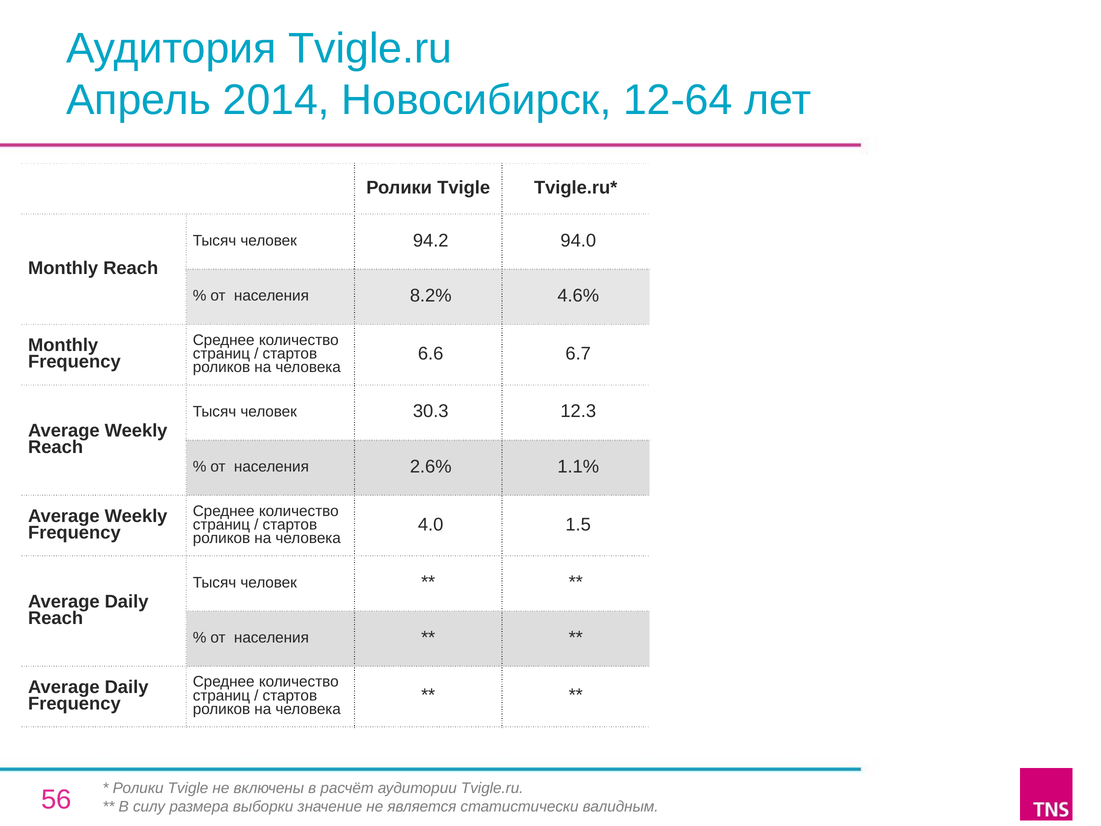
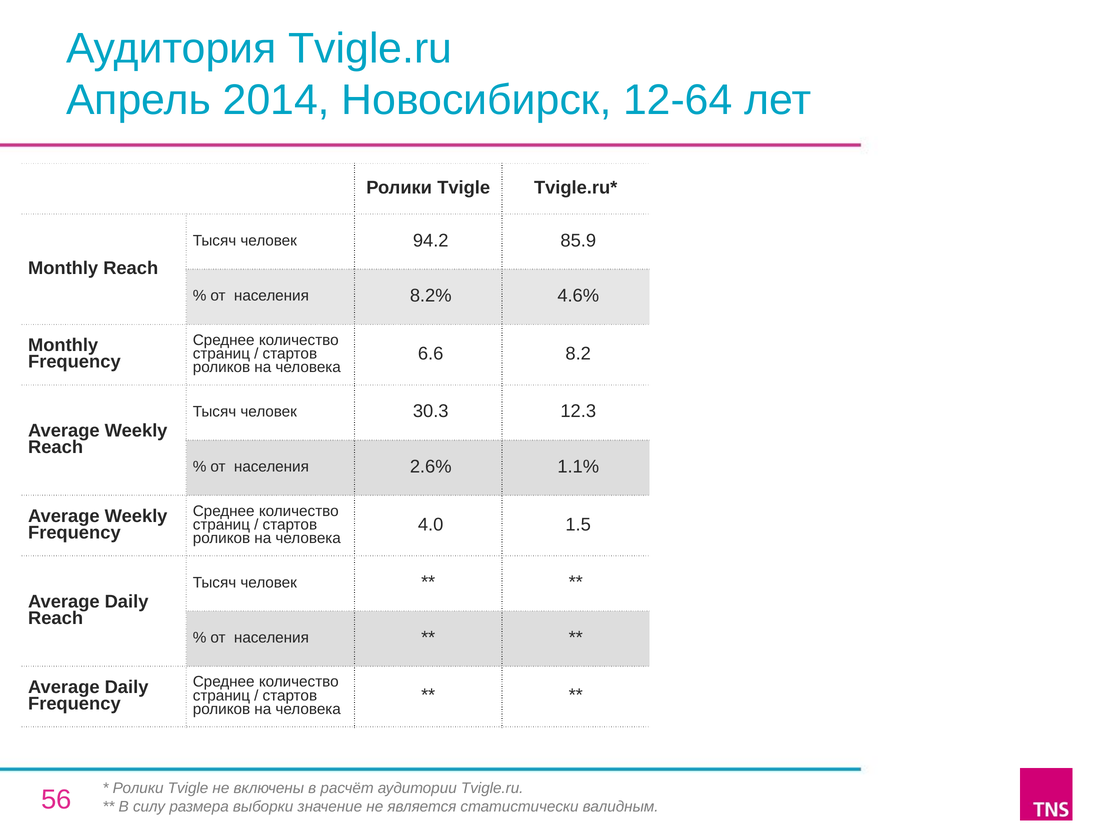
94.0: 94.0 -> 85.9 (578, 240)
6.7: 6.7 -> 8.2 (578, 353)
